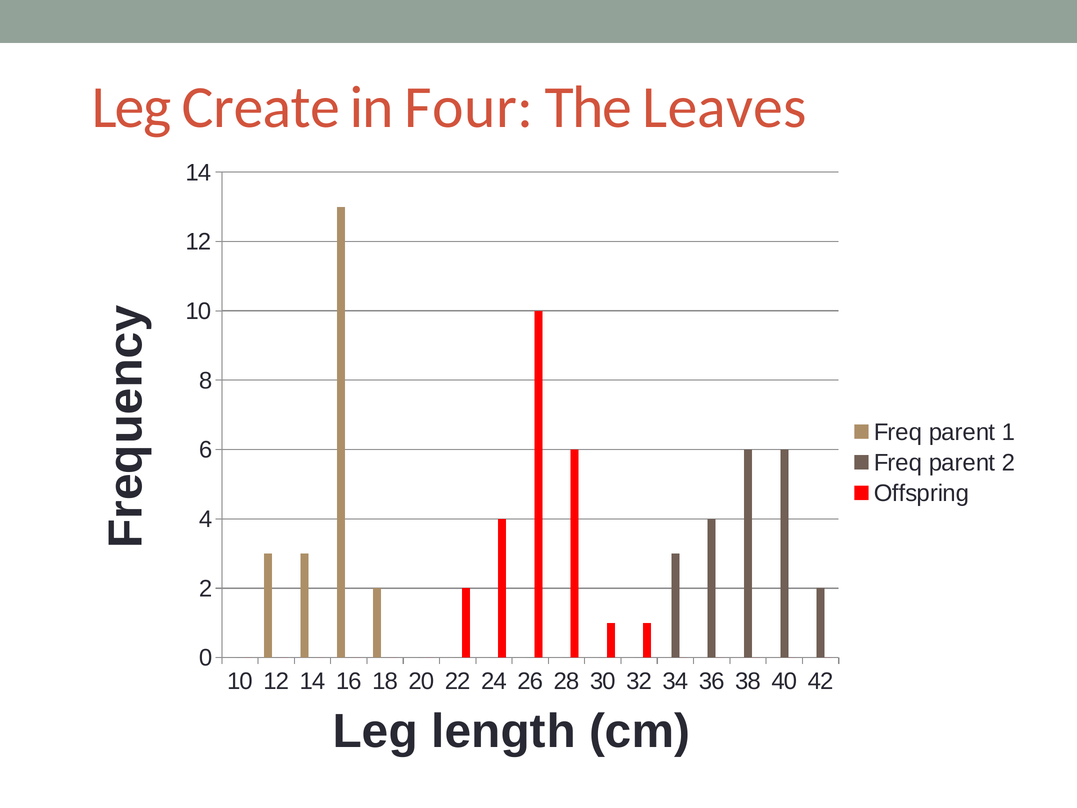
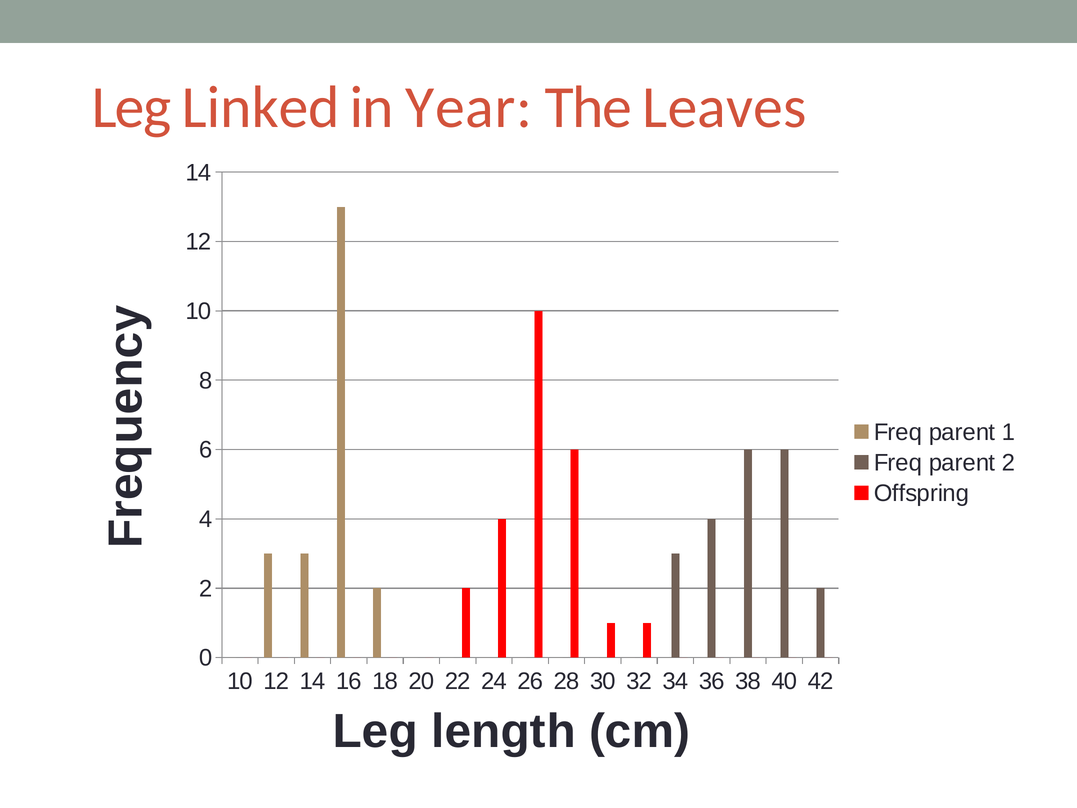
Create: Create -> Linked (261, 107)
Four: Four -> Year (469, 107)
